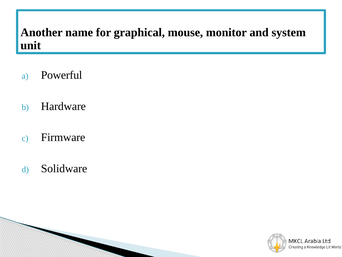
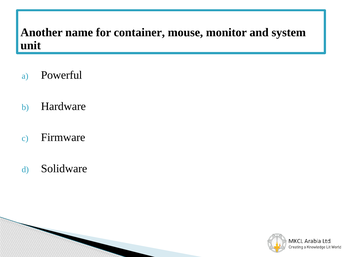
graphical: graphical -> container (139, 32)
